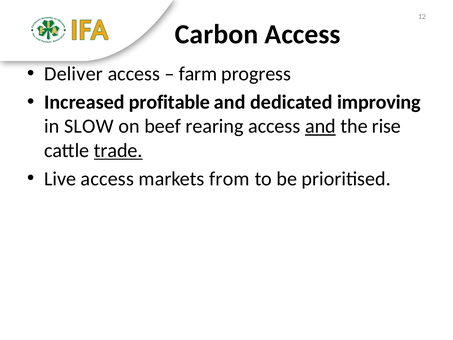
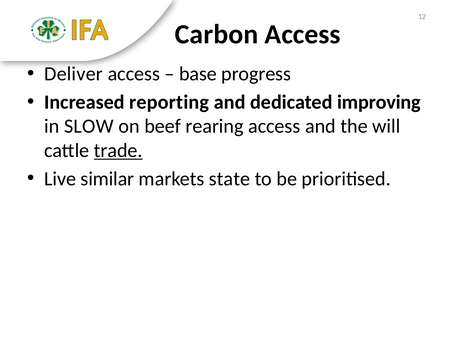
farm: farm -> base (198, 74)
profitable: profitable -> reporting (169, 102)
and underline: present -> none (320, 126)
rise: rise -> will (386, 126)
Live access: access -> similar (107, 179)
from: from -> state (230, 179)
